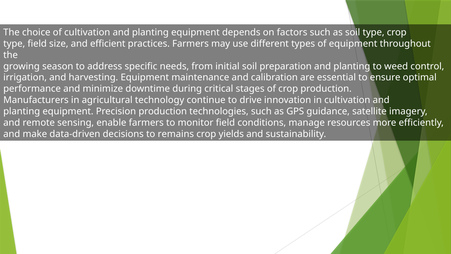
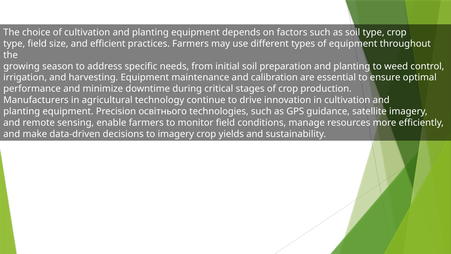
Precision production: production -> освітнього (163, 111)
to remains: remains -> imagery (176, 134)
